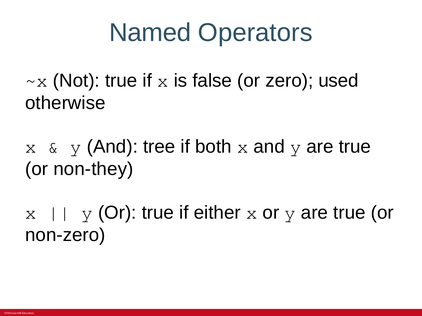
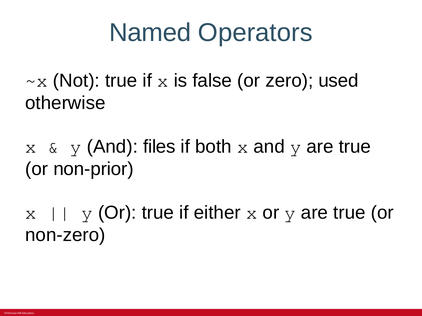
tree: tree -> files (159, 147)
non-they: non-they -> non-prior (94, 169)
